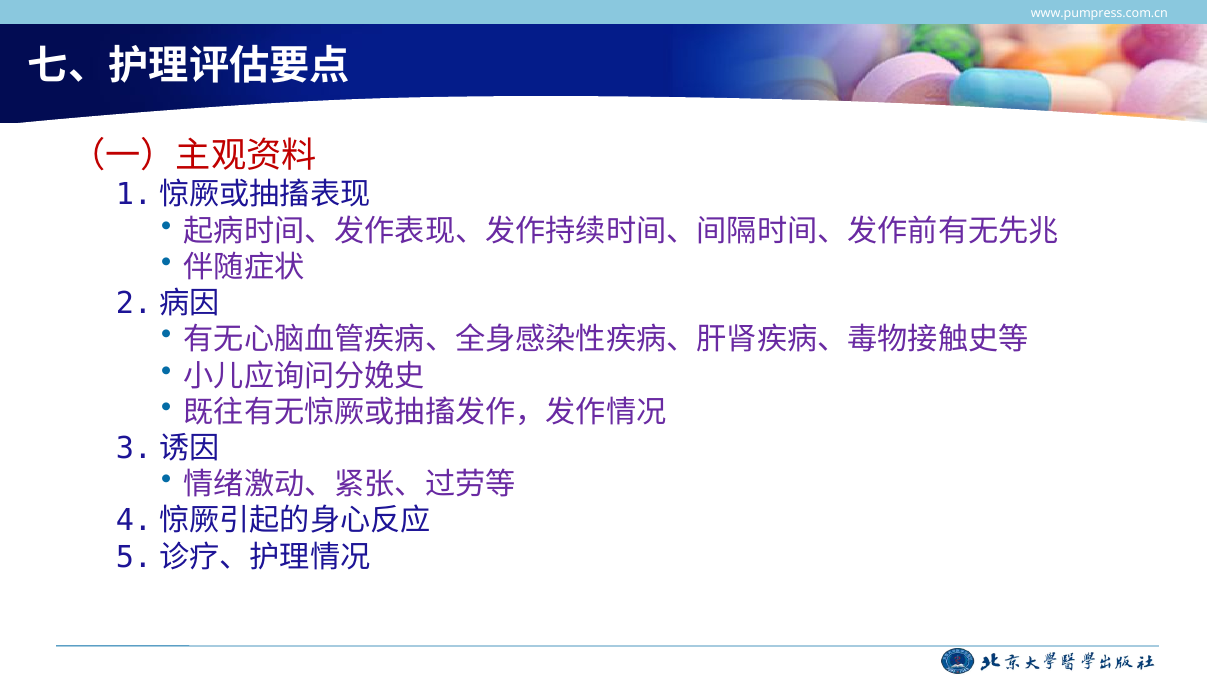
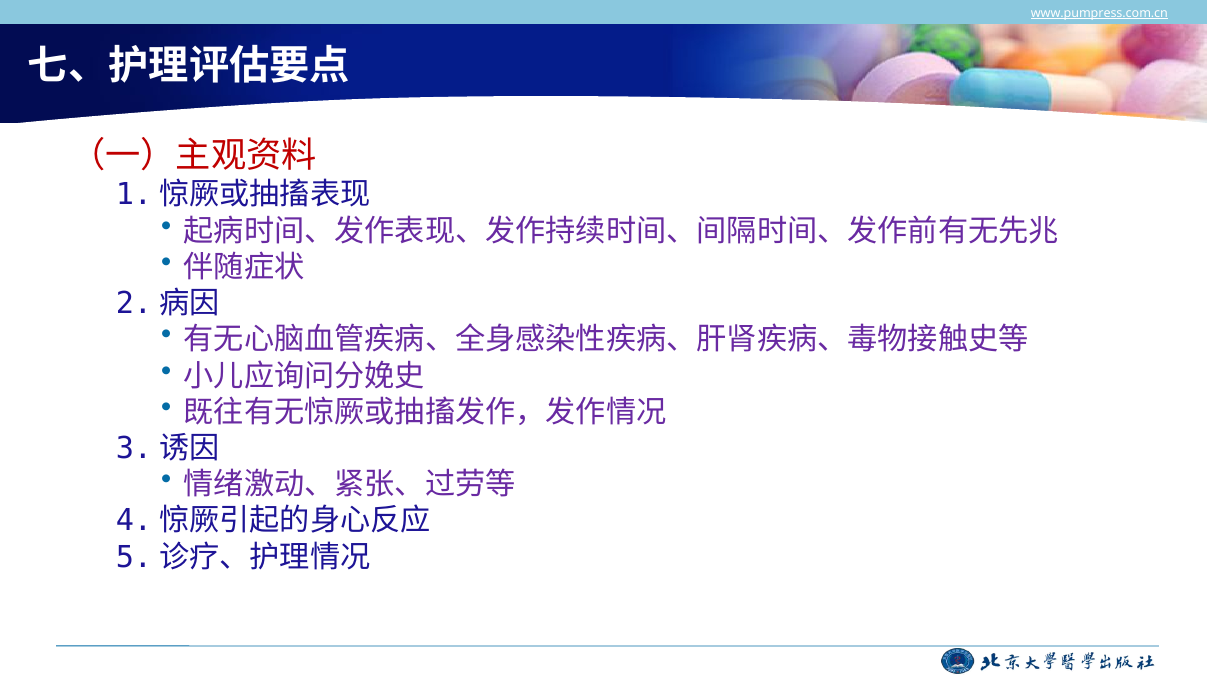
www.pumpress.com.cn underline: none -> present (1099, 13)
